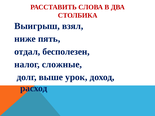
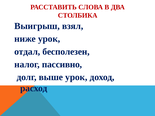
ниже пять: пять -> урок (49, 39)
сложные: сложные -> пассивно (62, 65)
